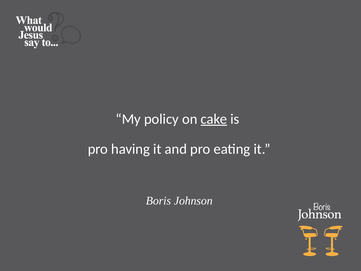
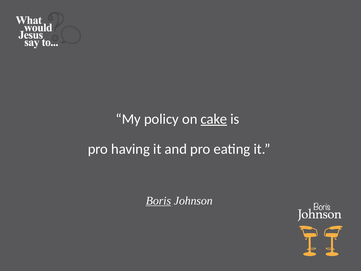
Boris underline: none -> present (158, 201)
